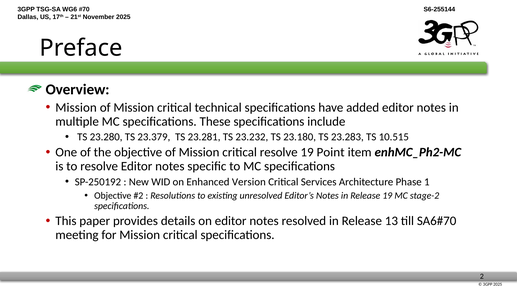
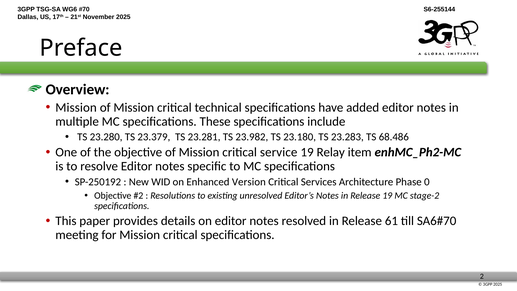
23.232: 23.232 -> 23.982 (252, 137)
10.515: 10.515 -> 68.486 (394, 137)
critical resolve: resolve -> service (279, 152)
Point: Point -> Relay (331, 152)
1: 1 -> 0 (427, 182)
13: 13 -> 61 (391, 221)
